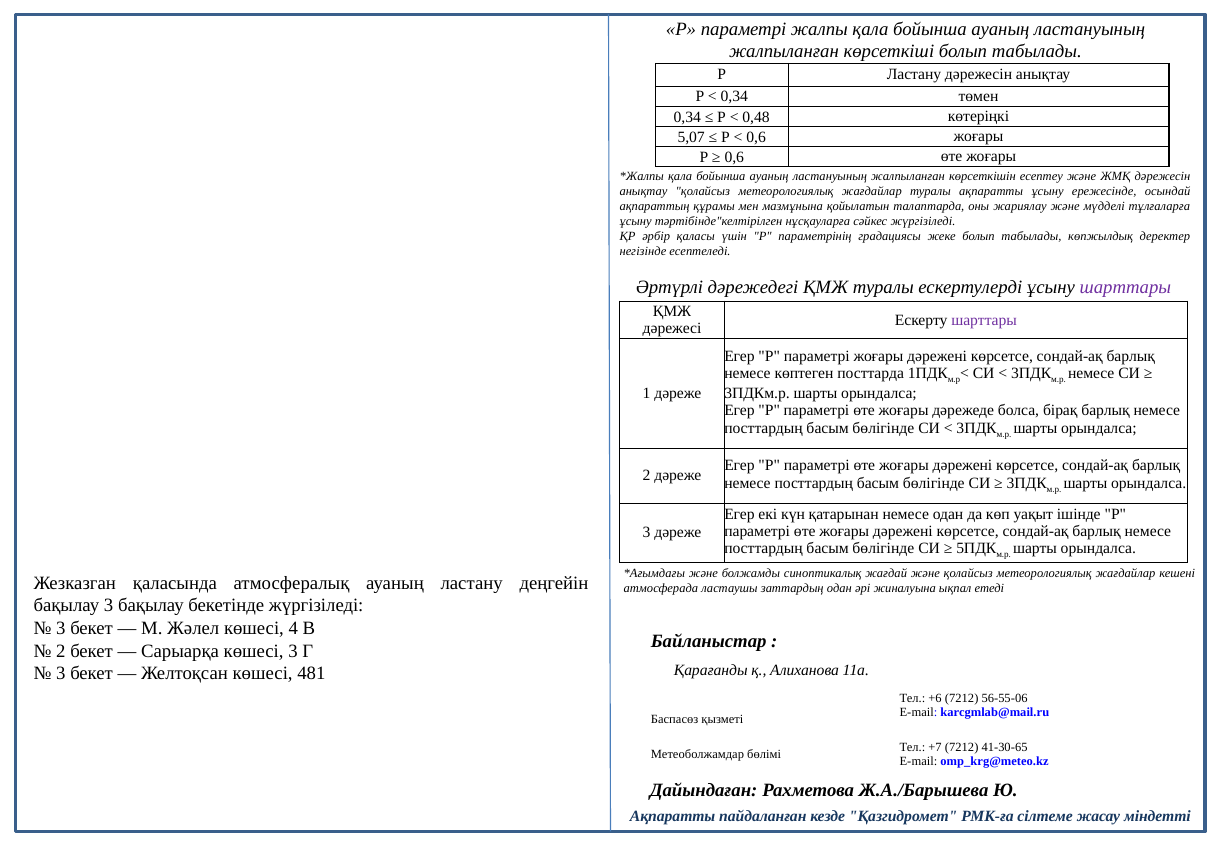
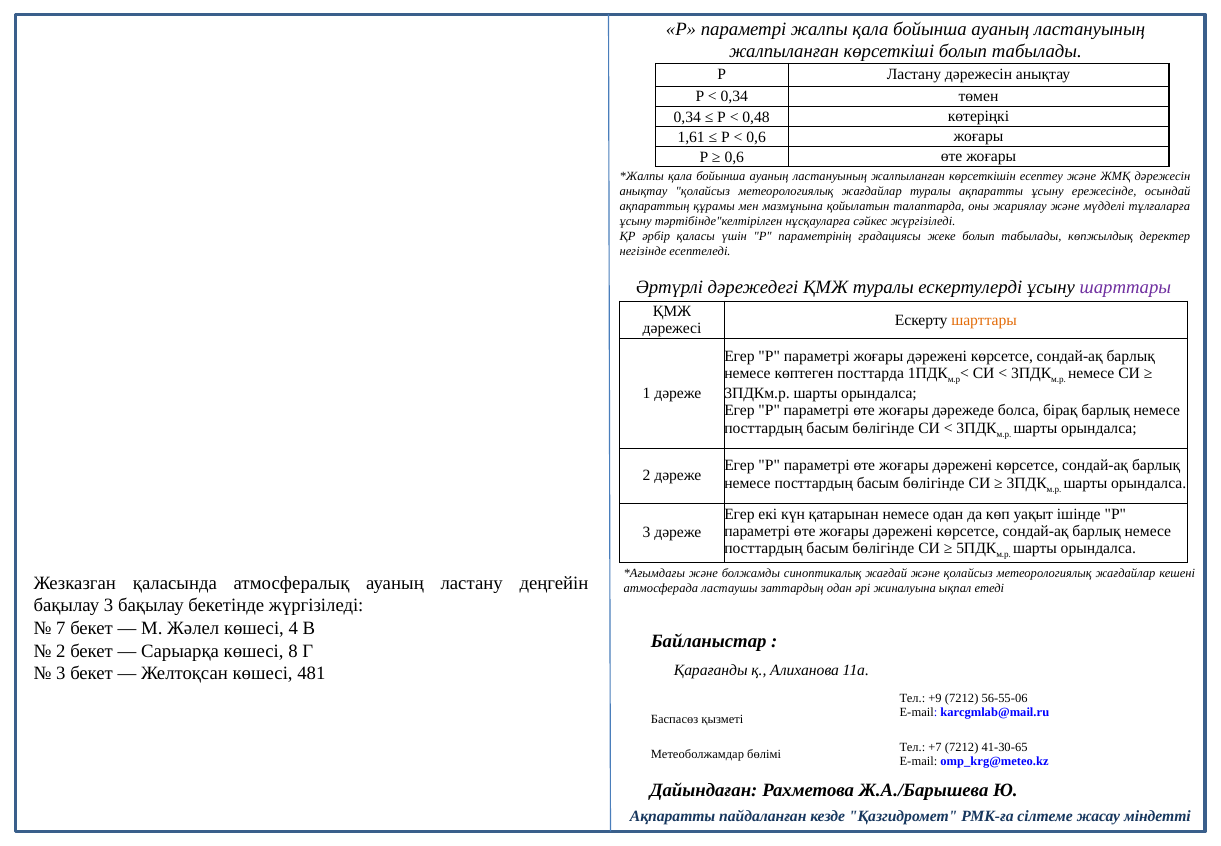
5,07: 5,07 -> 1,61 (691, 137)
шарттары colour: purple -> orange (984, 320)
3: 3 -> 7 (61, 628)
көшесі 3: 3 -> 8 (293, 650)
+6: +6 -> +9 (935, 698)
